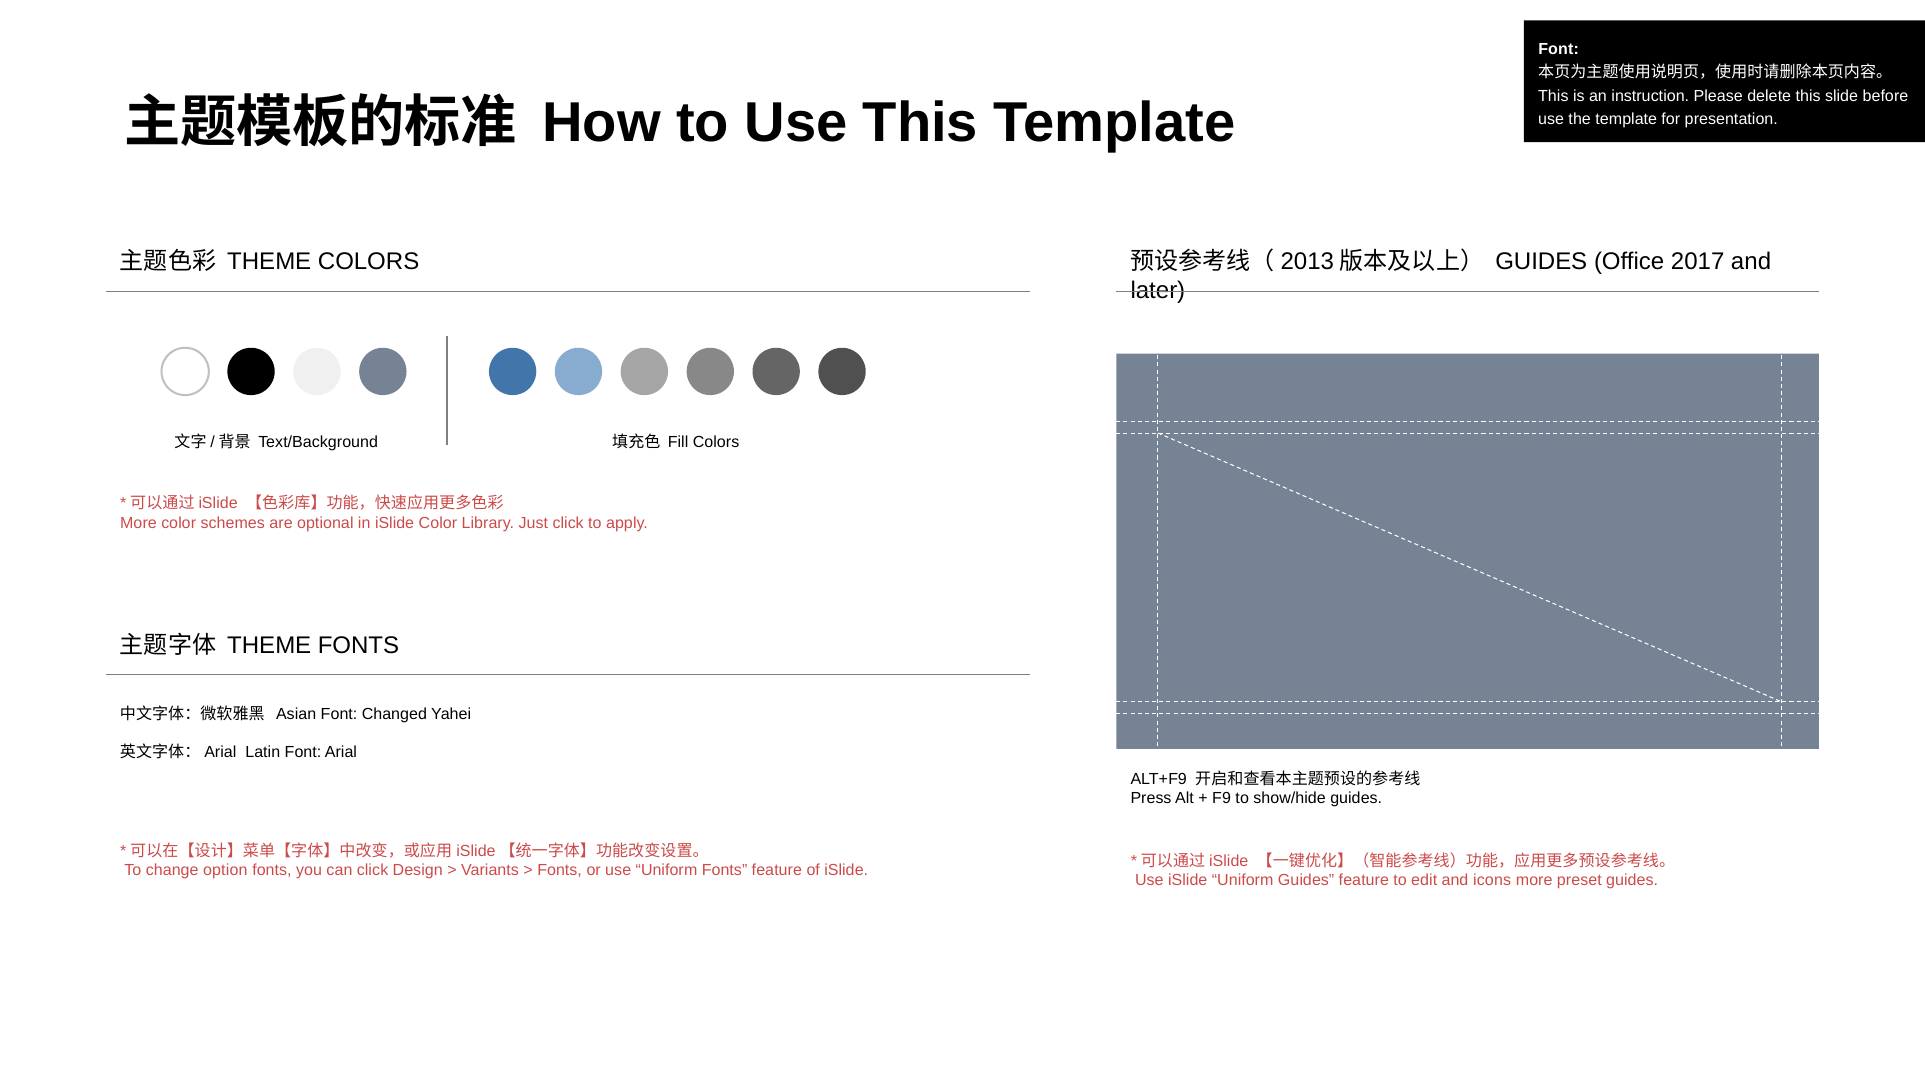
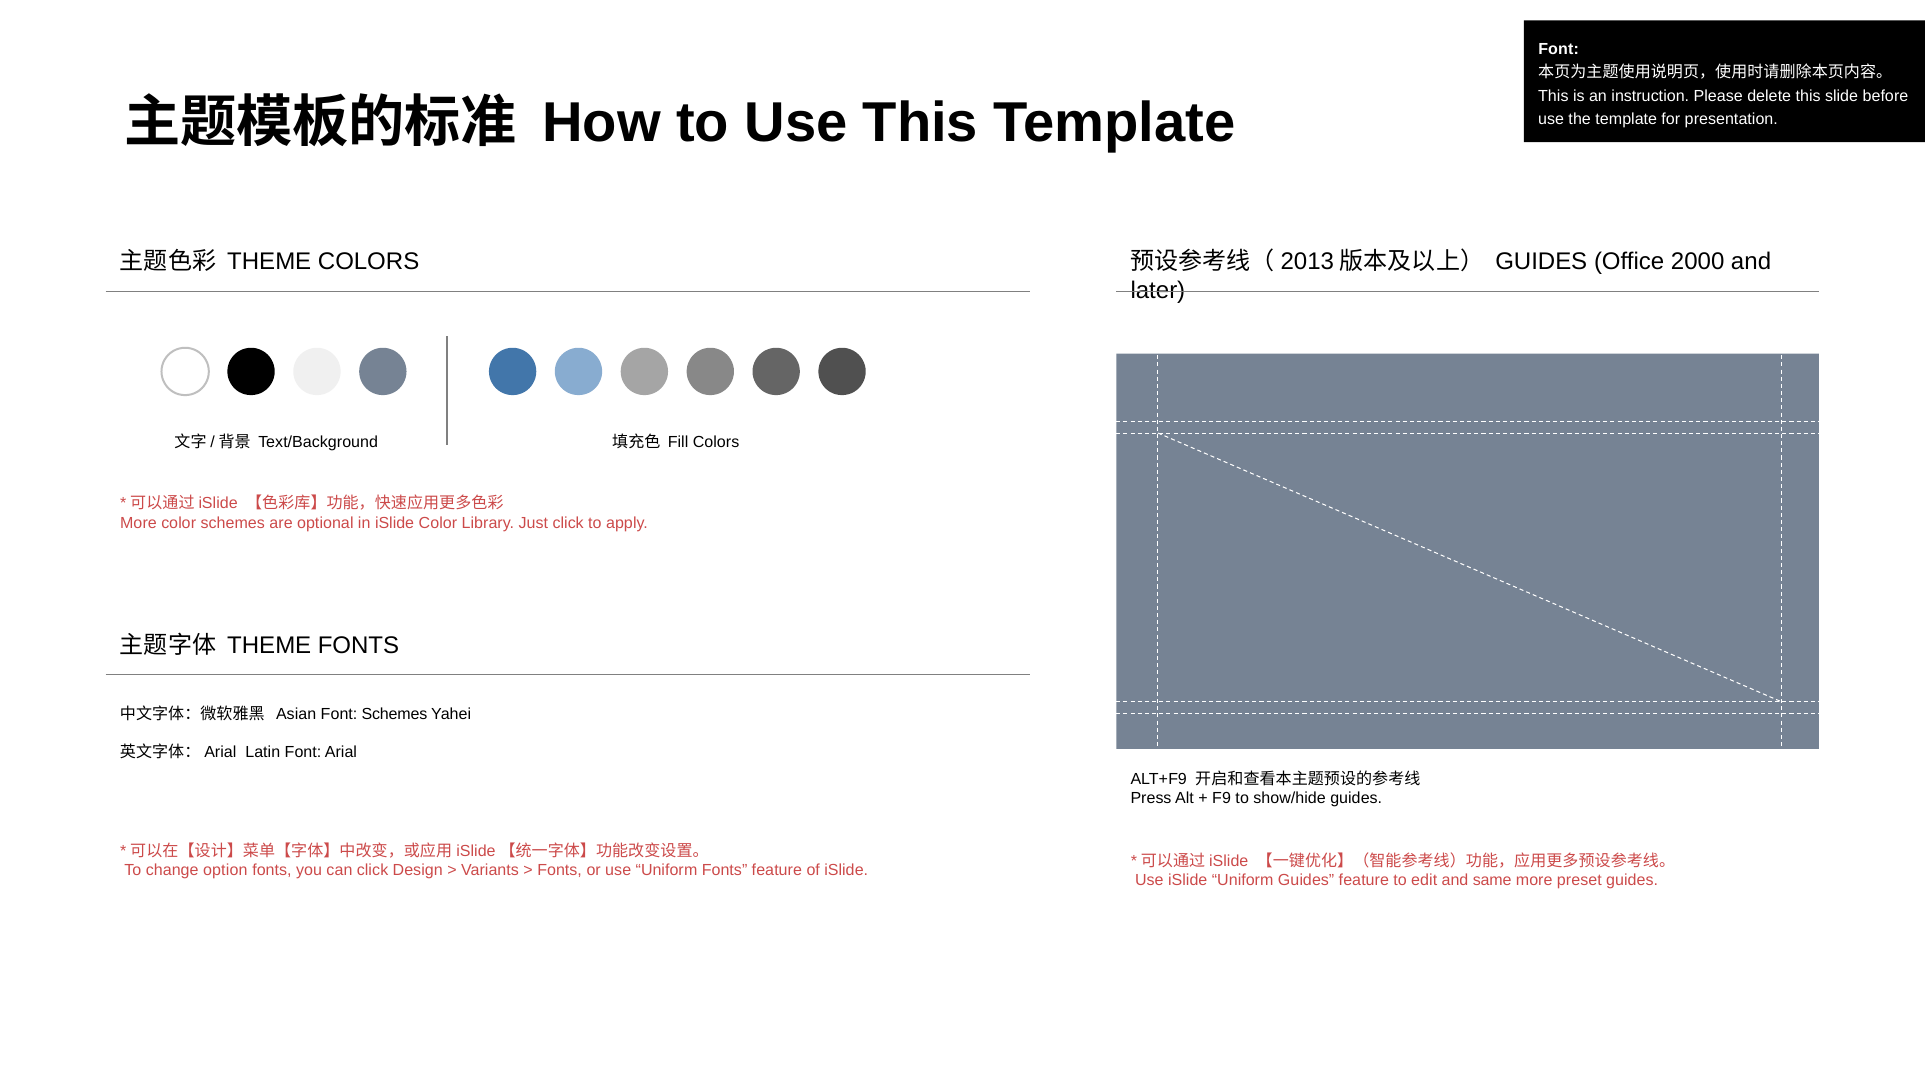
2017: 2017 -> 2000 (1698, 262)
Font Changed: Changed -> Schemes (394, 714)
icons: icons -> same (1492, 880)
